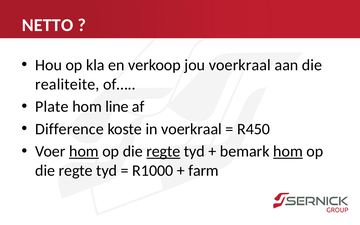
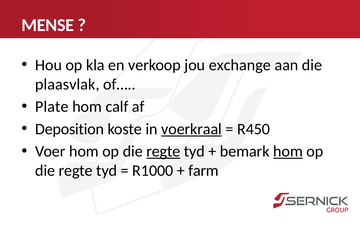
NETTO: NETTO -> MENSE (48, 25)
jou voerkraal: voerkraal -> exchange (240, 65)
realiteite: realiteite -> plaasvlak (67, 84)
line: line -> calf (117, 107)
Difference: Difference -> Deposition (70, 129)
voerkraal underline: none -> present (192, 129)
hom underline: present -> none (84, 151)
